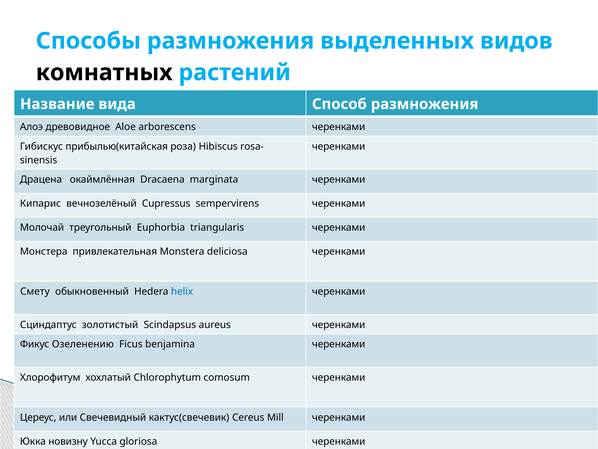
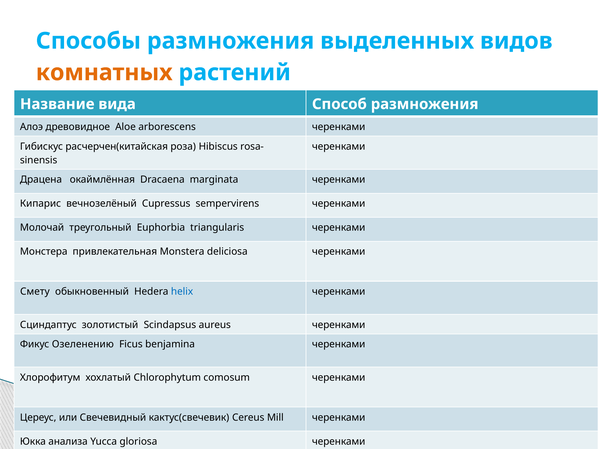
комнатных colour: black -> orange (104, 72)
прибылью(китайская: прибылью(китайская -> расчерчен(китайская (117, 146)
новизну: новизну -> анализа (68, 441)
